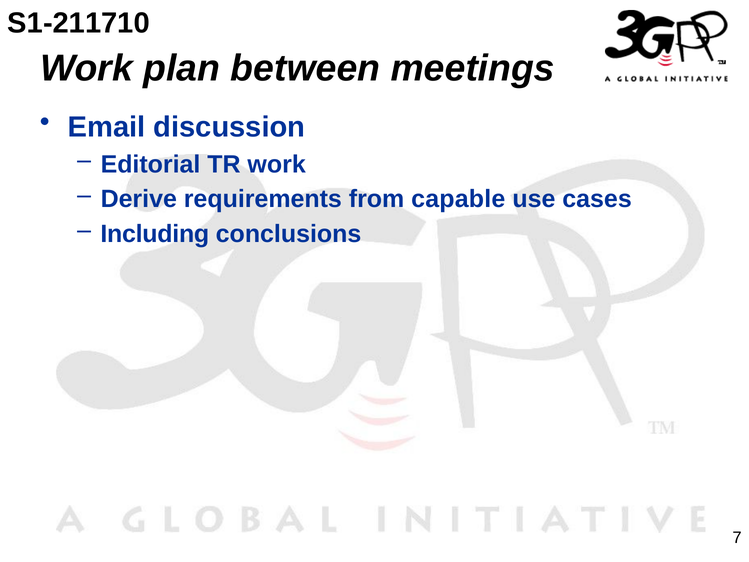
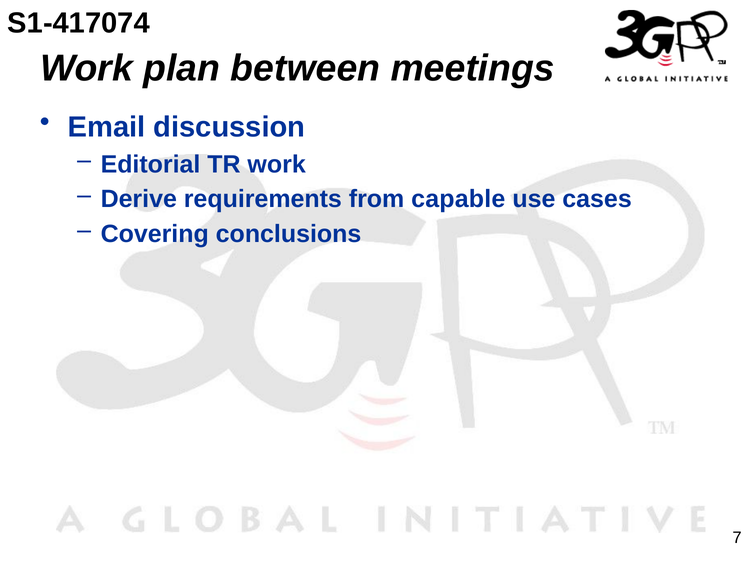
S1-211710: S1-211710 -> S1-417074 (79, 23)
Including: Including -> Covering (155, 234)
